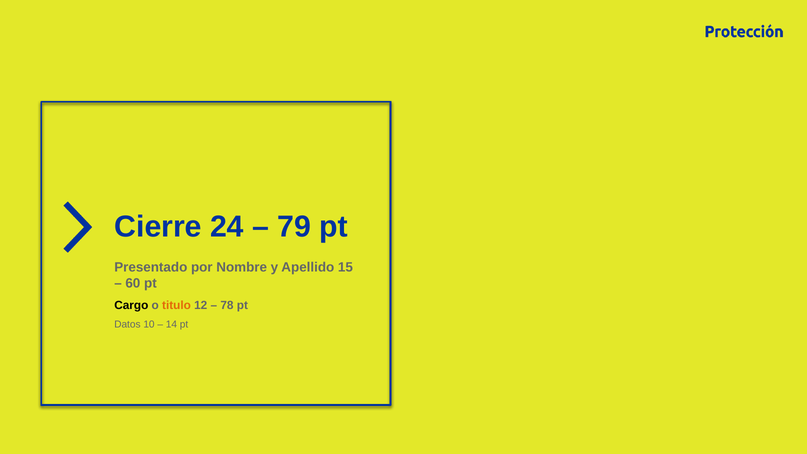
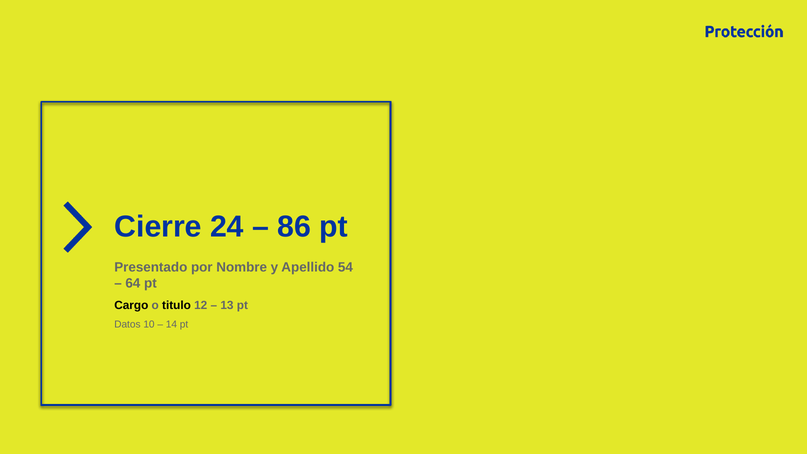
79: 79 -> 86 (294, 227)
15: 15 -> 54 (345, 267)
60: 60 -> 64 (133, 283)
titulo colour: orange -> black (176, 305)
78: 78 -> 13 (227, 305)
